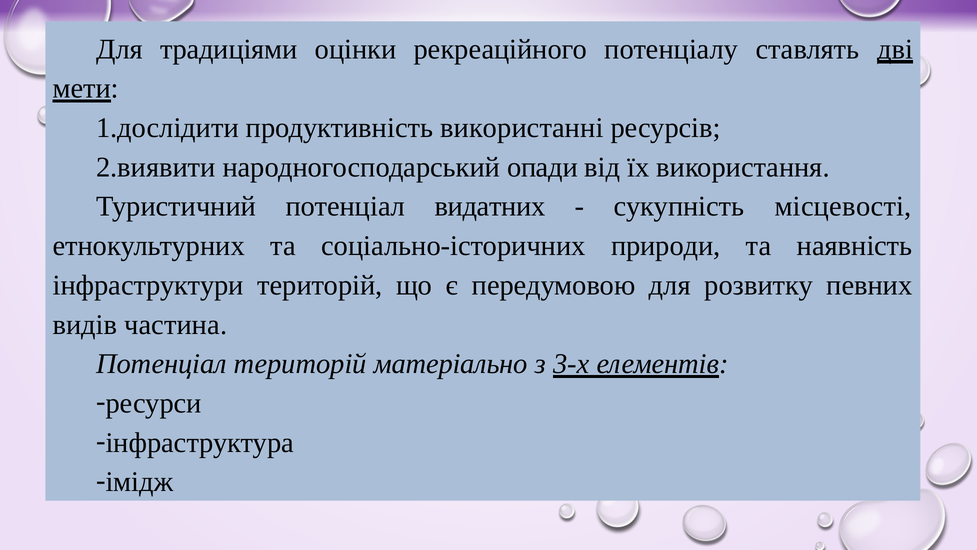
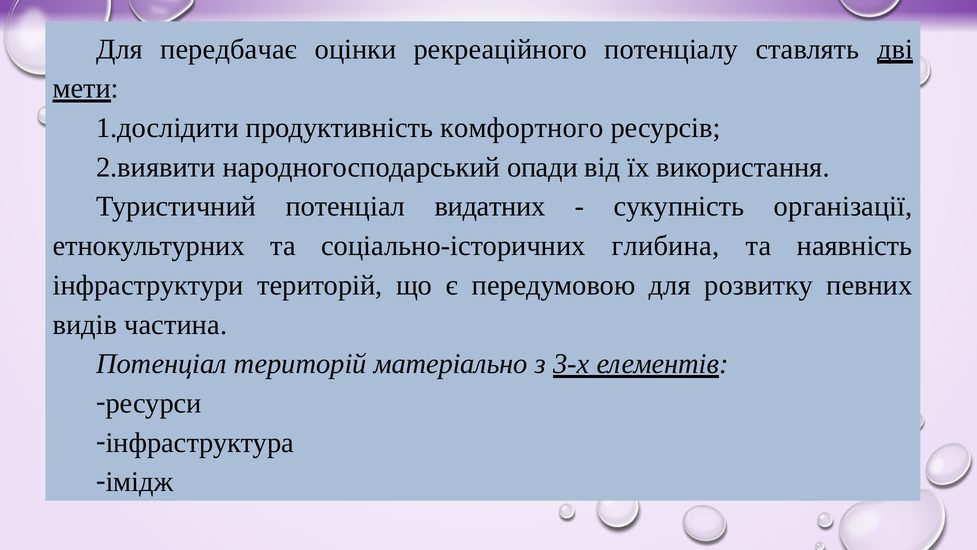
традиціями: традиціями -> передбачає (229, 49)
використанні: використанні -> комфортного (522, 128)
місцевості: місцевості -> організації (843, 206)
природи: природи -> глибина (666, 246)
